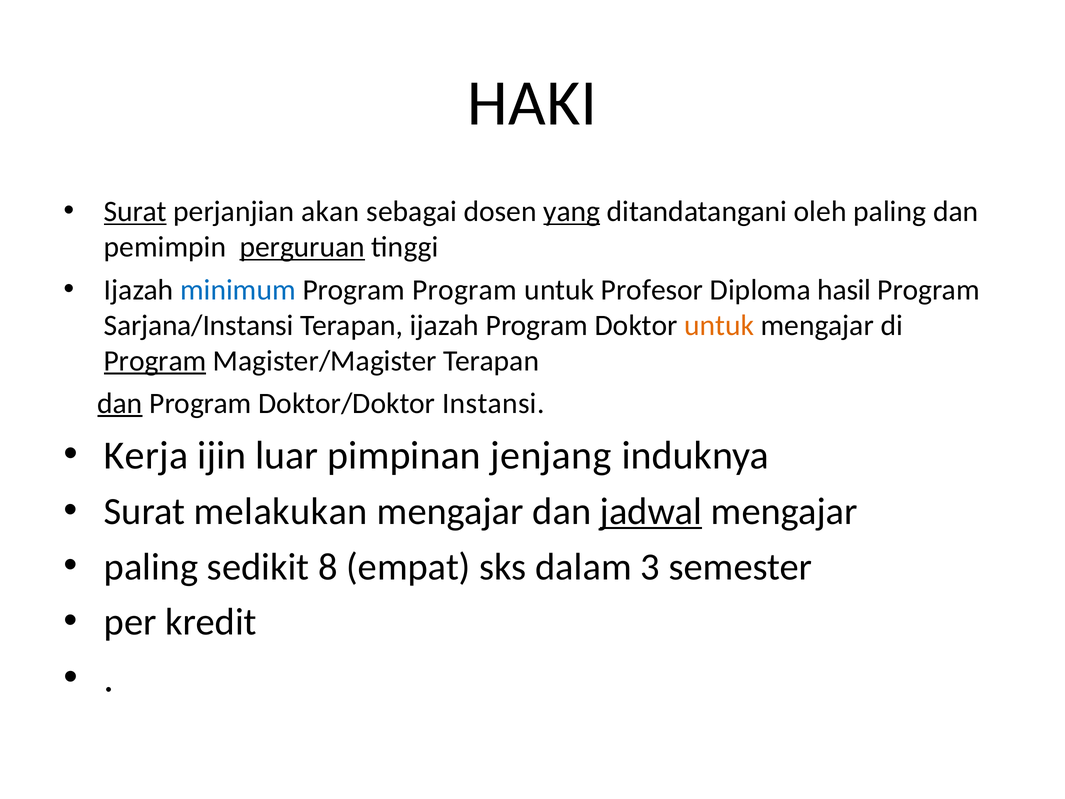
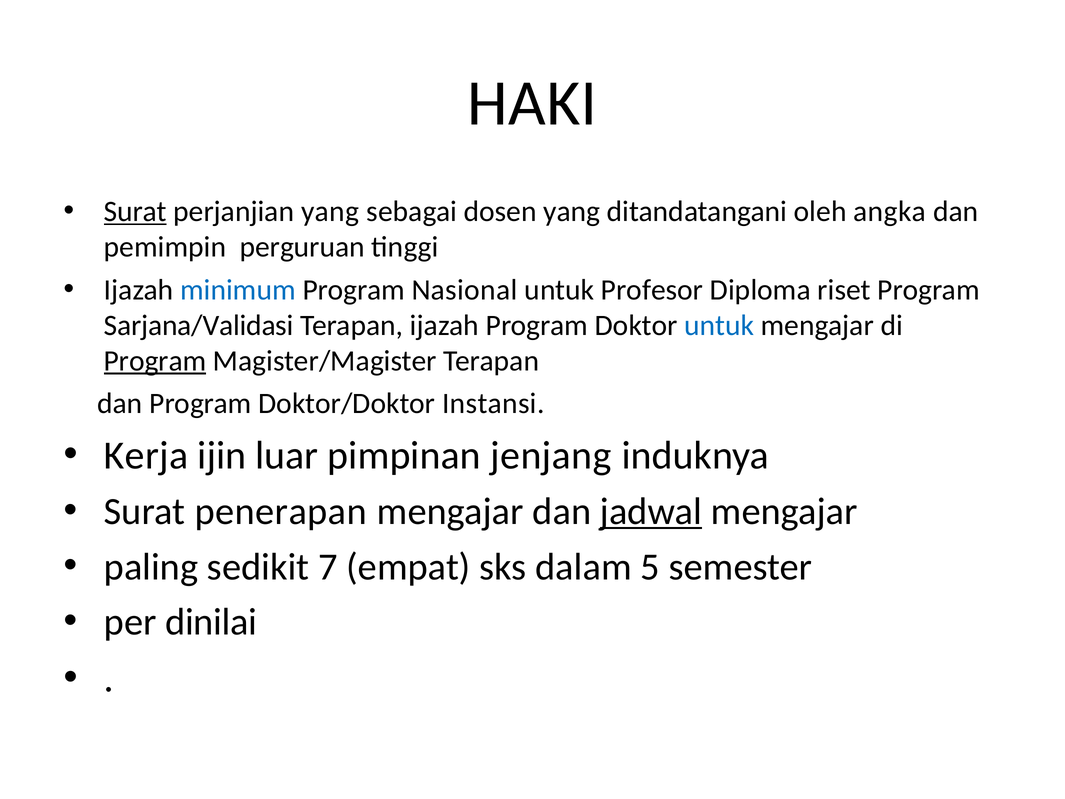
perjanjian akan: akan -> yang (330, 212)
yang underline: present -> none (572, 212)
oleh paling: paling -> angka (890, 212)
perguruan underline: present -> none (302, 247)
Program Program: Program -> Nasional (465, 290)
hasil: hasil -> riset (844, 290)
Sarjana/Instansi: Sarjana/Instansi -> Sarjana/Validasi (199, 325)
untuk colour: orange -> blue (719, 325)
dan underline: present -> none (120, 403)
melakukan: melakukan -> penerapan (281, 511)
8: 8 -> 7 (328, 567)
3: 3 -> 5 (650, 567)
kredit: kredit -> dinilai (211, 622)
